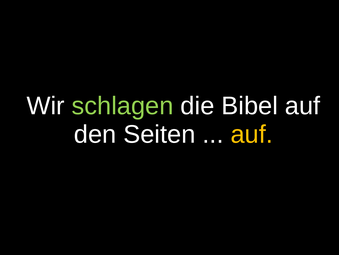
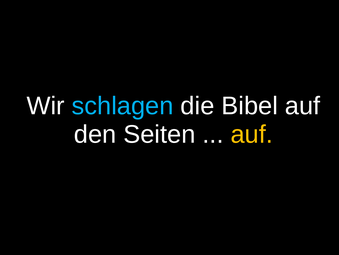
schlagen colour: light green -> light blue (123, 106)
